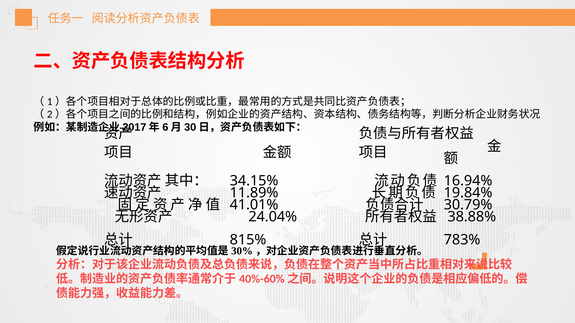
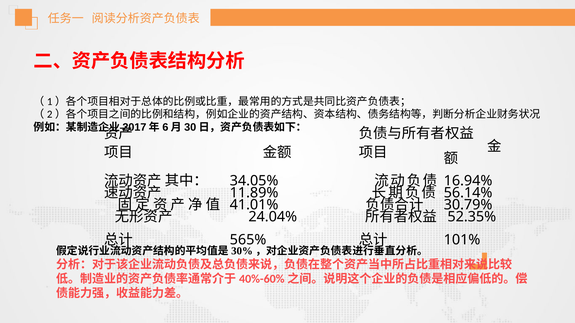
34.15%: 34.15% -> 34.05% (254, 181)
19.84%: 19.84% -> 56.14% (468, 193)
38.88%: 38.88% -> 52.35% (472, 217)
815%: 815% -> 565% (248, 240)
783%: 783% -> 101% (462, 240)
